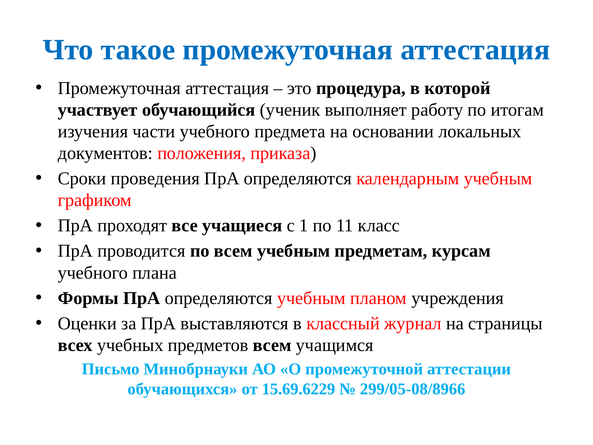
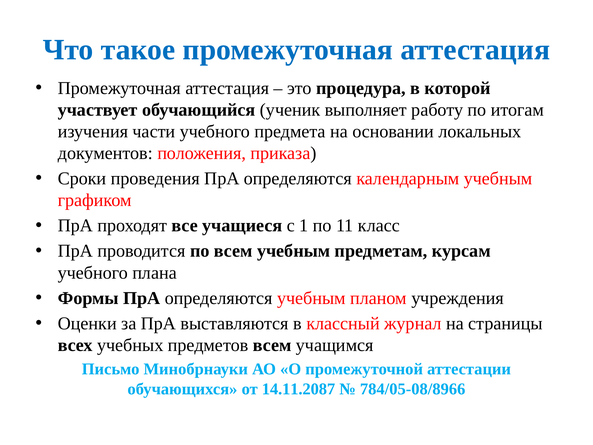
15.69.6229: 15.69.6229 -> 14.11.2087 (299, 389)
299/05-08/8966: 299/05-08/8966 -> 784/05-08/8966 (413, 389)
